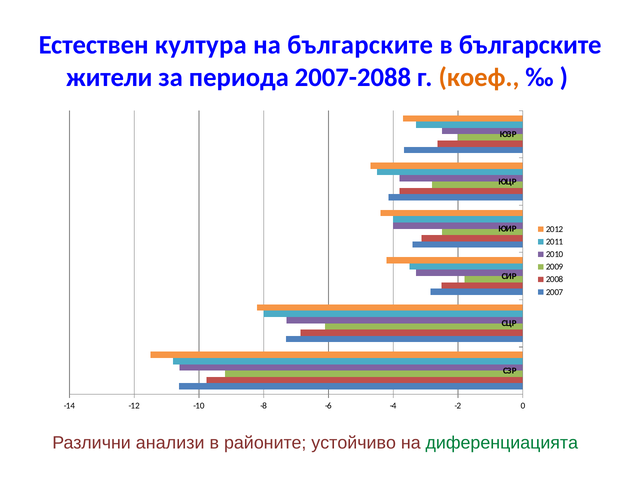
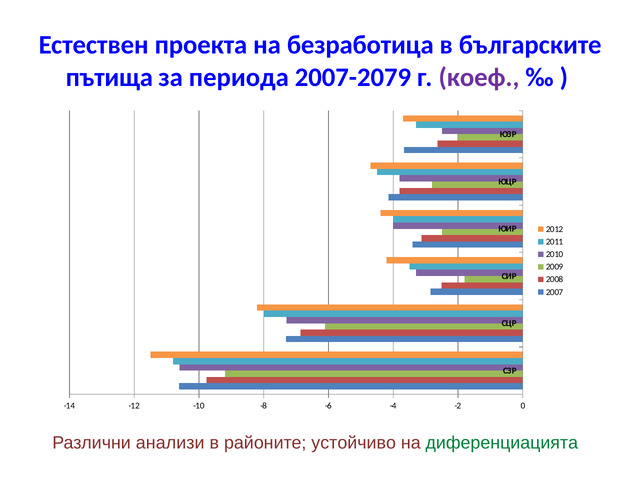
култура: култура -> проекта (201, 45)
на българските: българските -> безработица (360, 45)
жители: жители -> пътища (109, 77)
2007-2088: 2007-2088 -> 2007-2079 (353, 77)
коеф colour: orange -> purple (479, 77)
